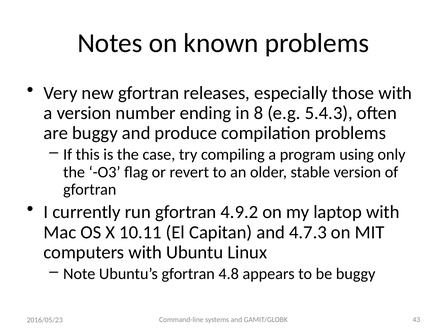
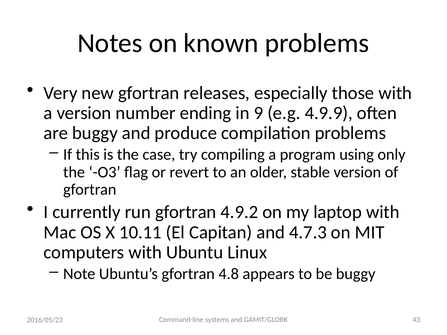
8: 8 -> 9 (258, 113)
5.4.3: 5.4.3 -> 4.9.9 (329, 113)
